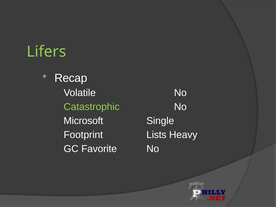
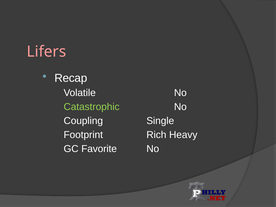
Lifers colour: light green -> pink (46, 52)
Microsoft: Microsoft -> Coupling (83, 121)
Lists: Lists -> Rich (156, 135)
